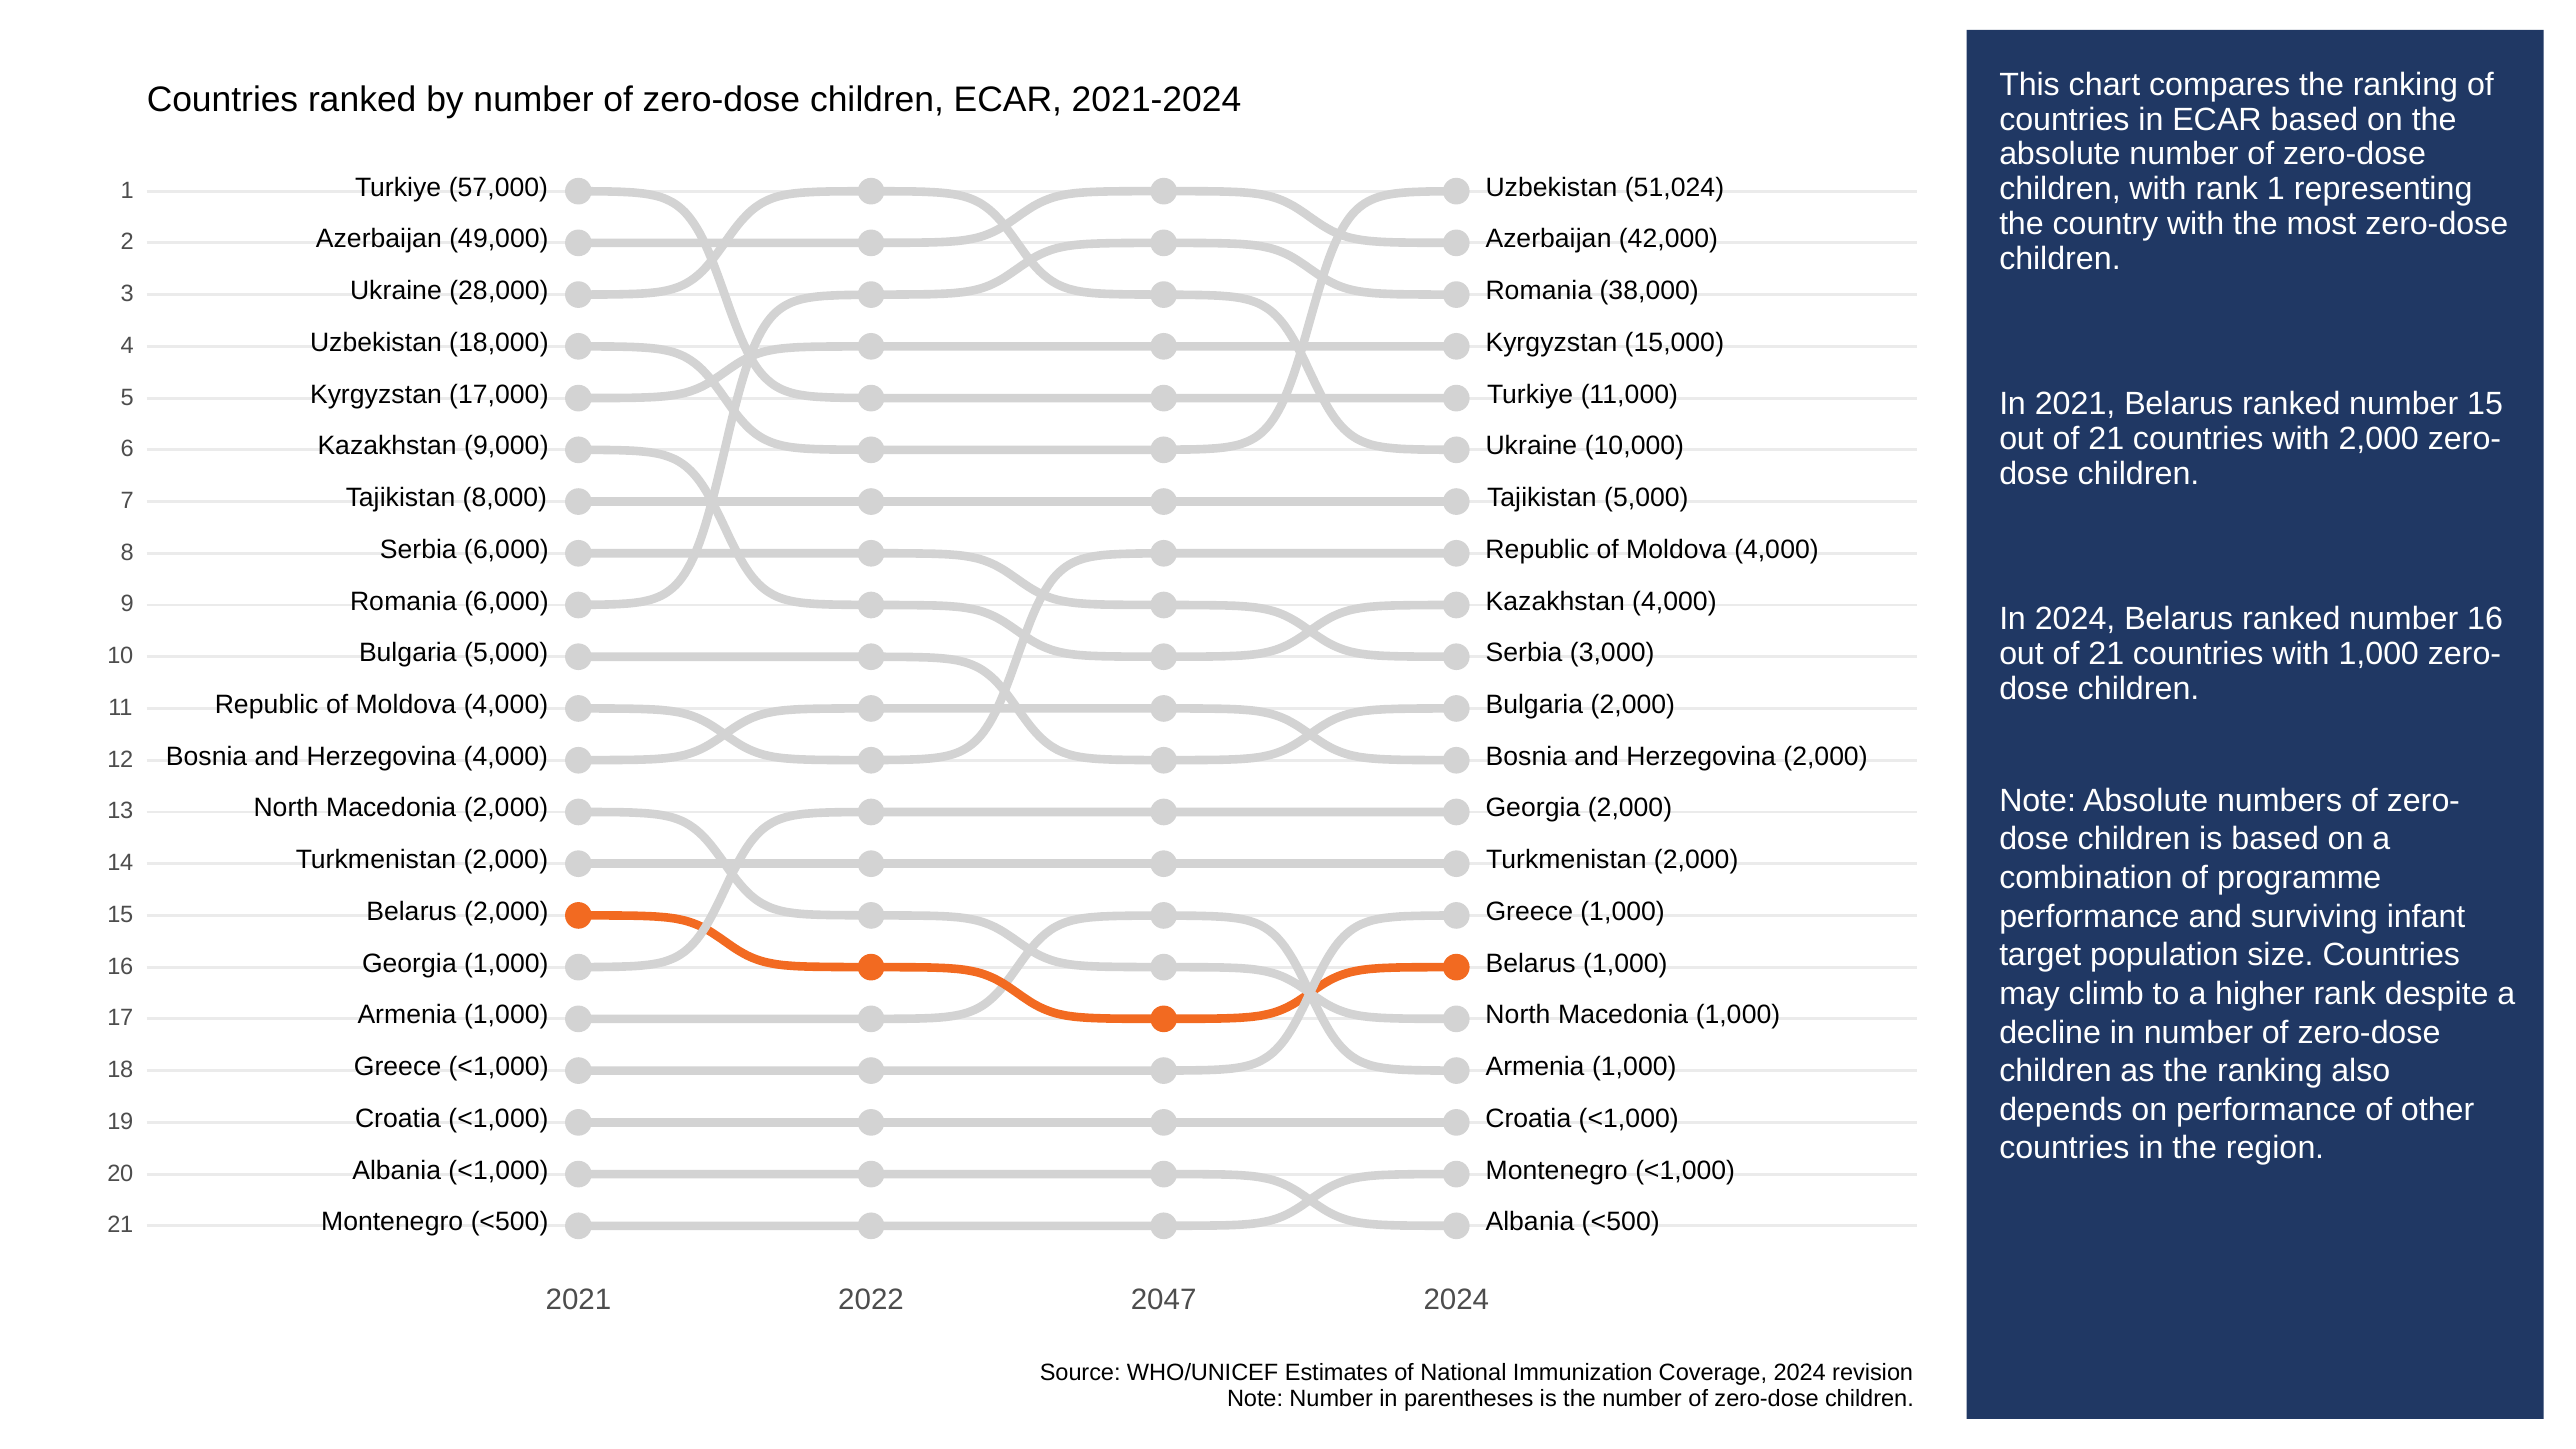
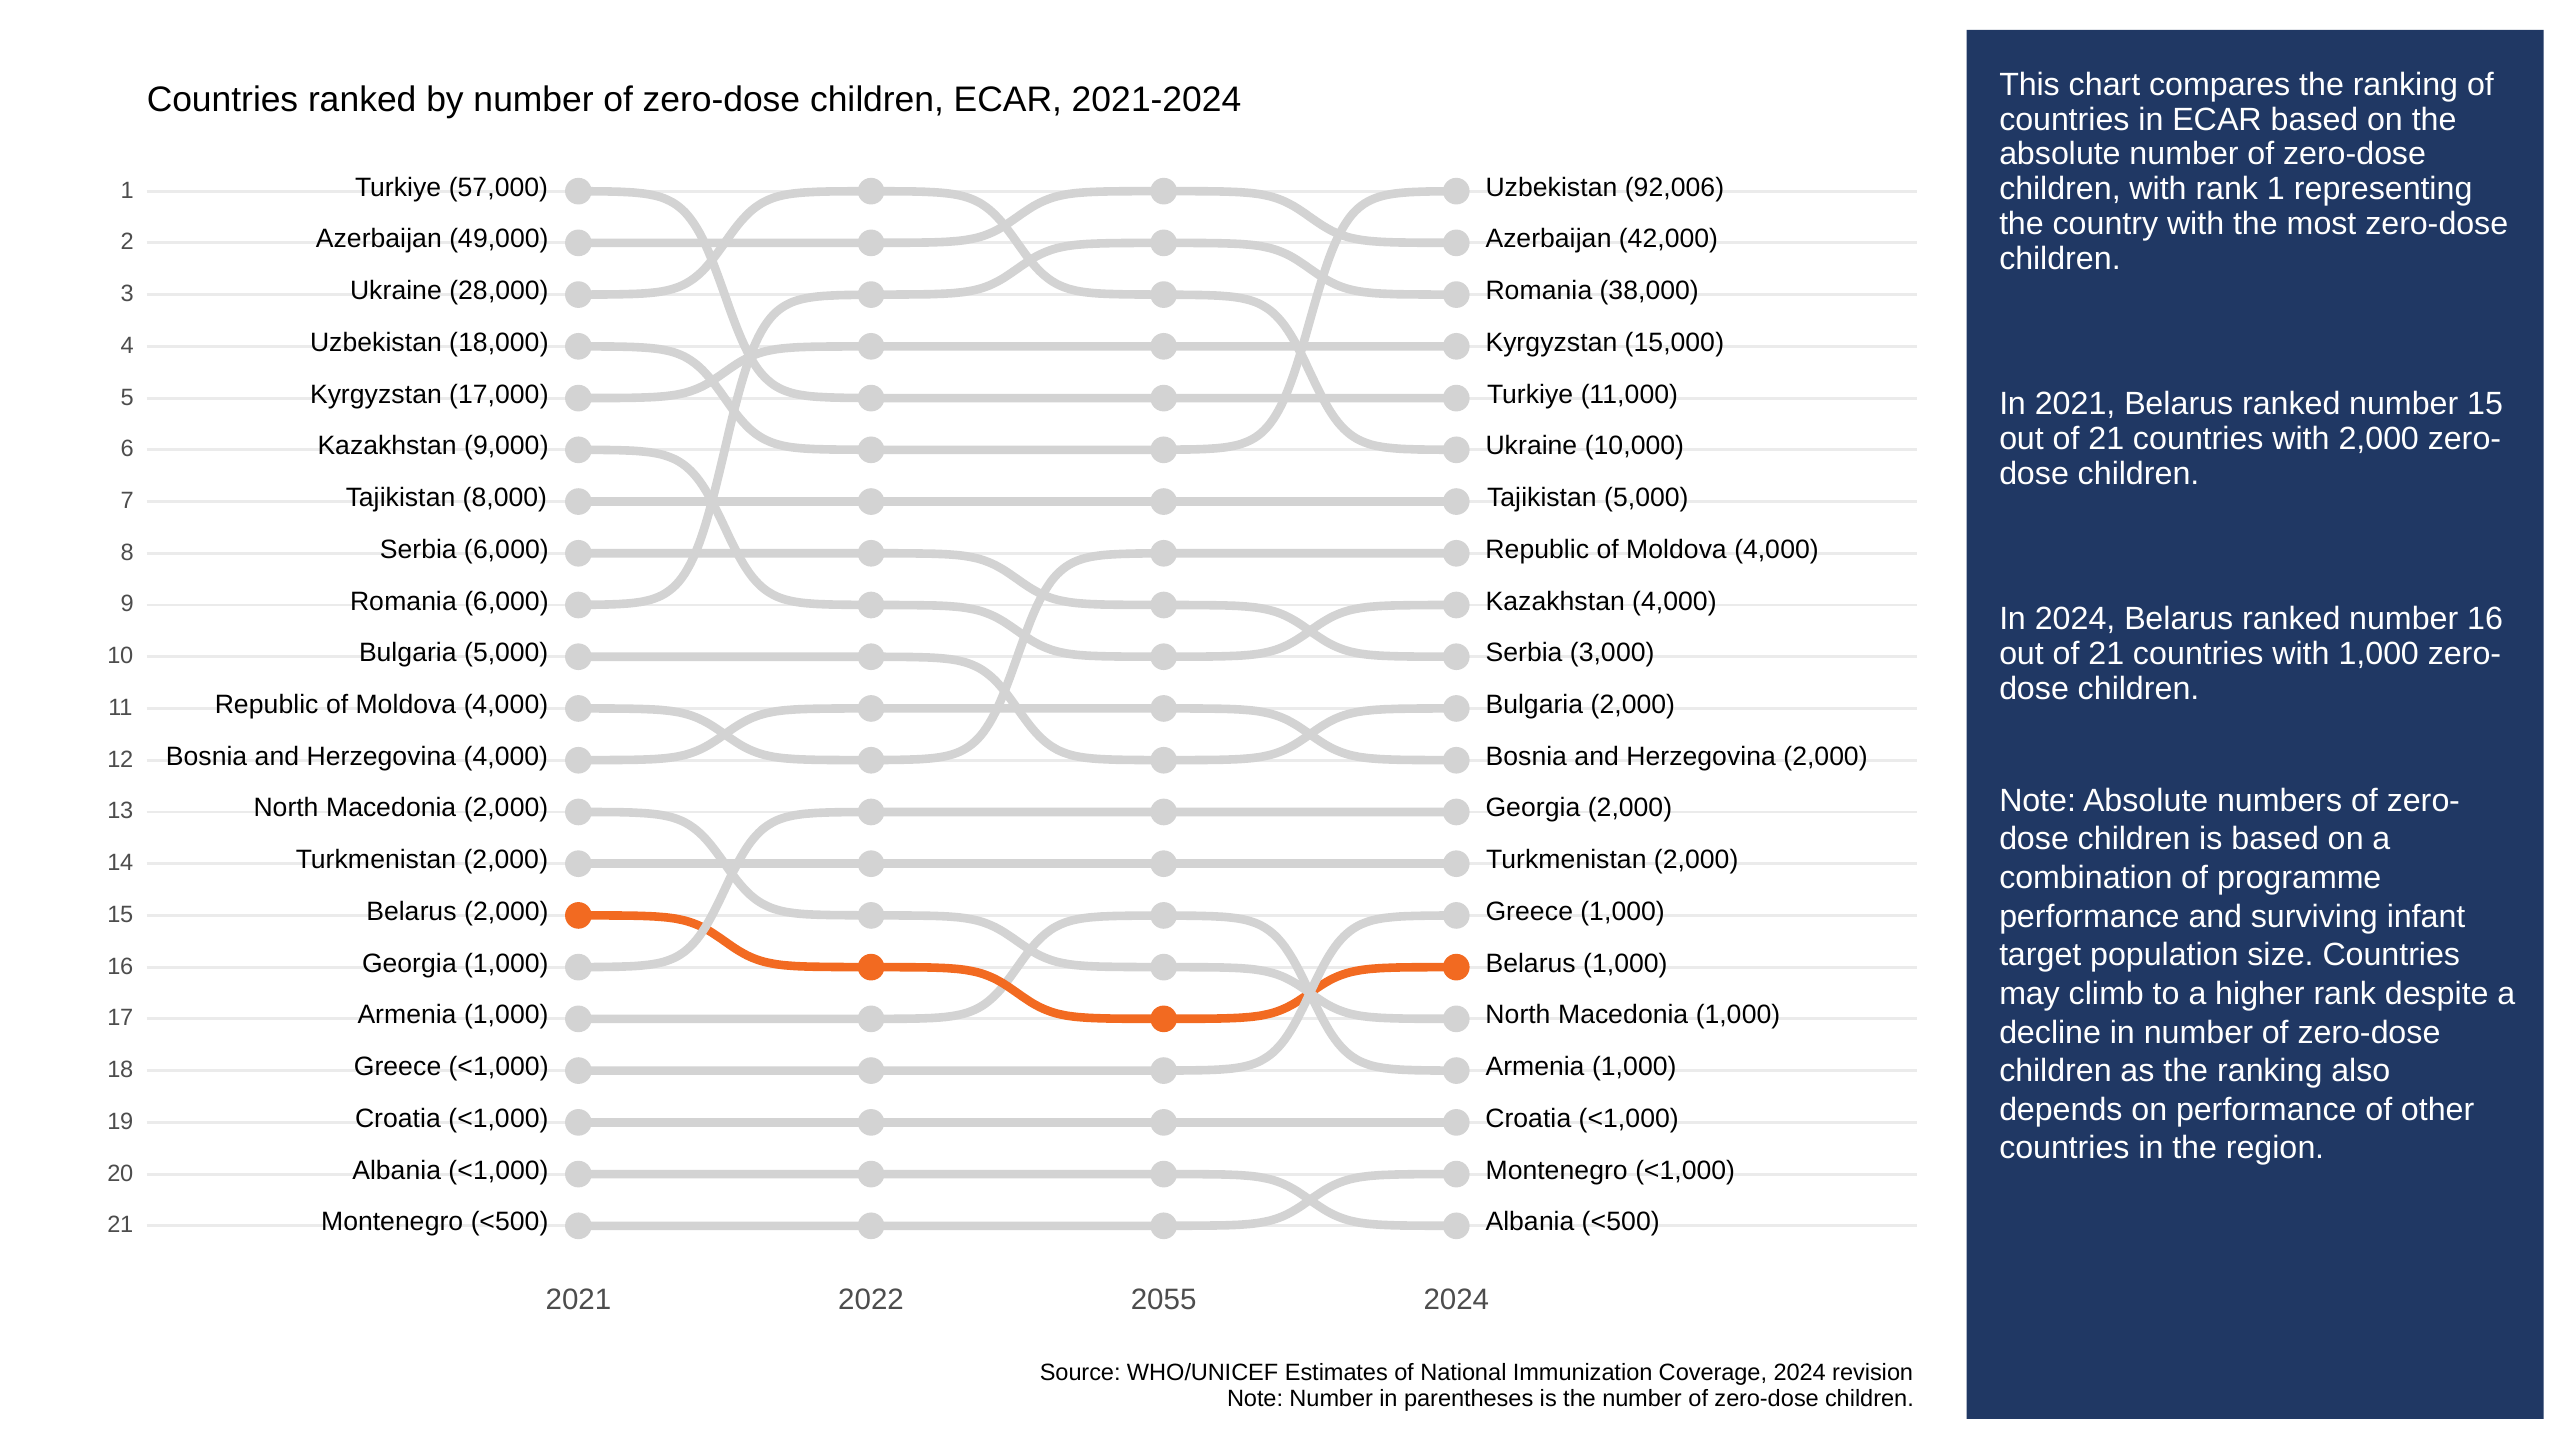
51,024: 51,024 -> 92,006 (1674, 187)
2047: 2047 -> 2055 (1164, 1300)
